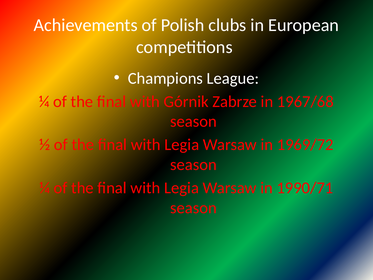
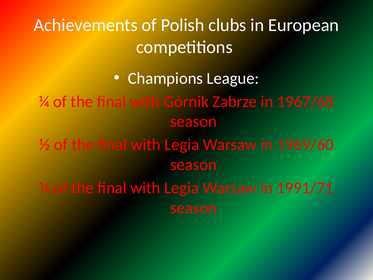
1969/72: 1969/72 -> 1969/60 (305, 145)
1990/71: 1990/71 -> 1991/71 (305, 188)
